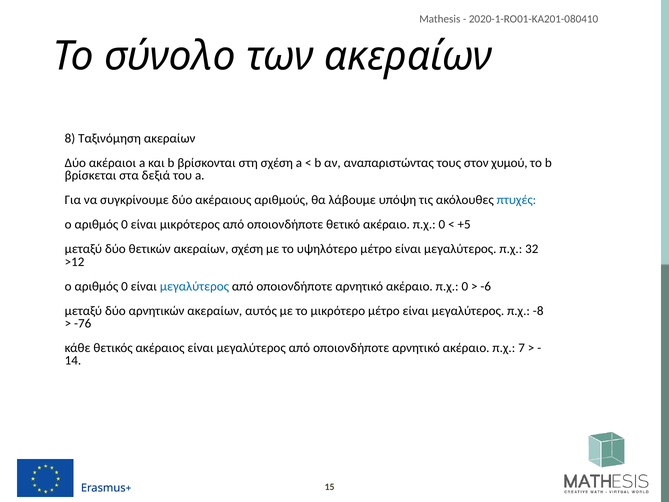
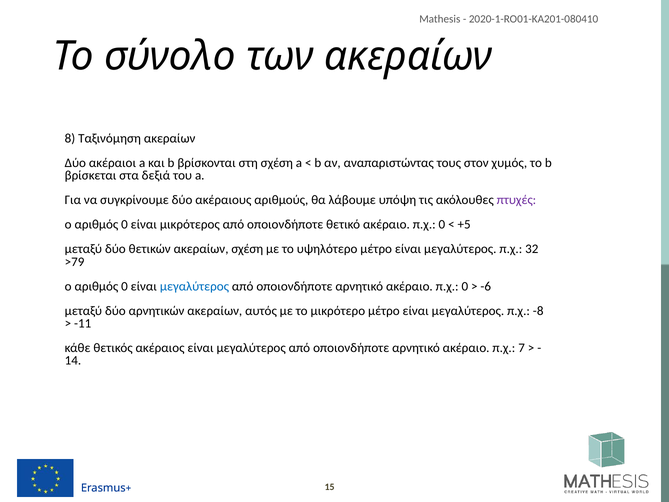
χυμού: χυμού -> χυμός (509, 163)
πτυχές colour: blue -> purple (516, 200)
>12: >12 -> >79 (75, 262)
-76: -76 -> -11 (83, 323)
